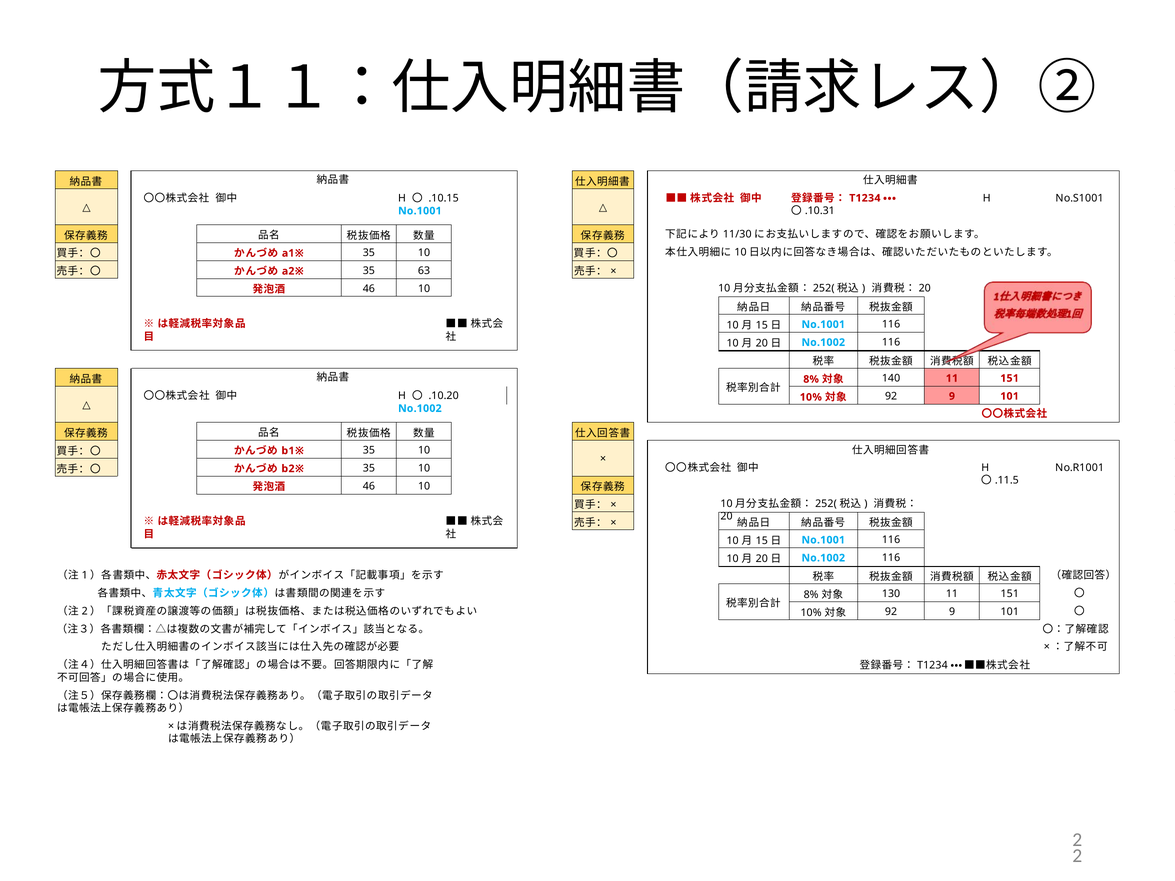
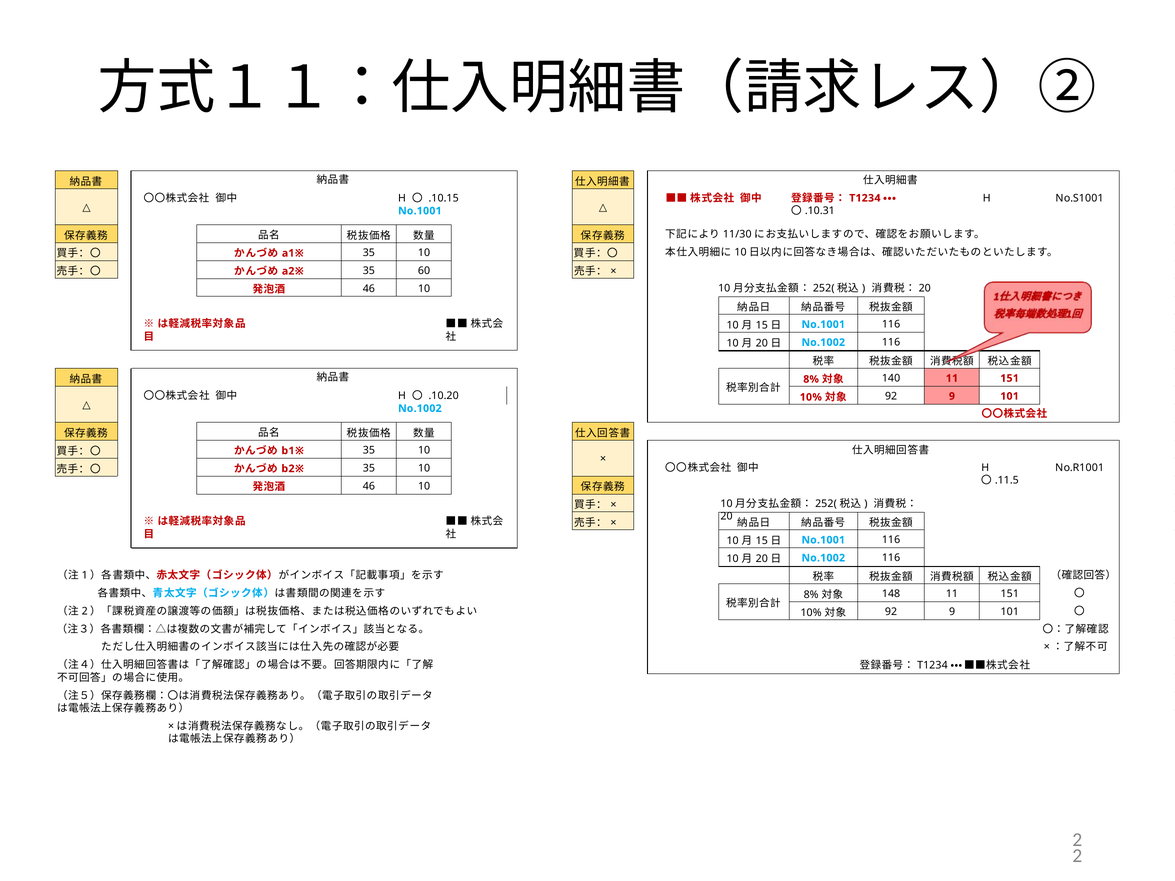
63: 63 -> 60 (424, 271)
130: 130 -> 148 (891, 594)
